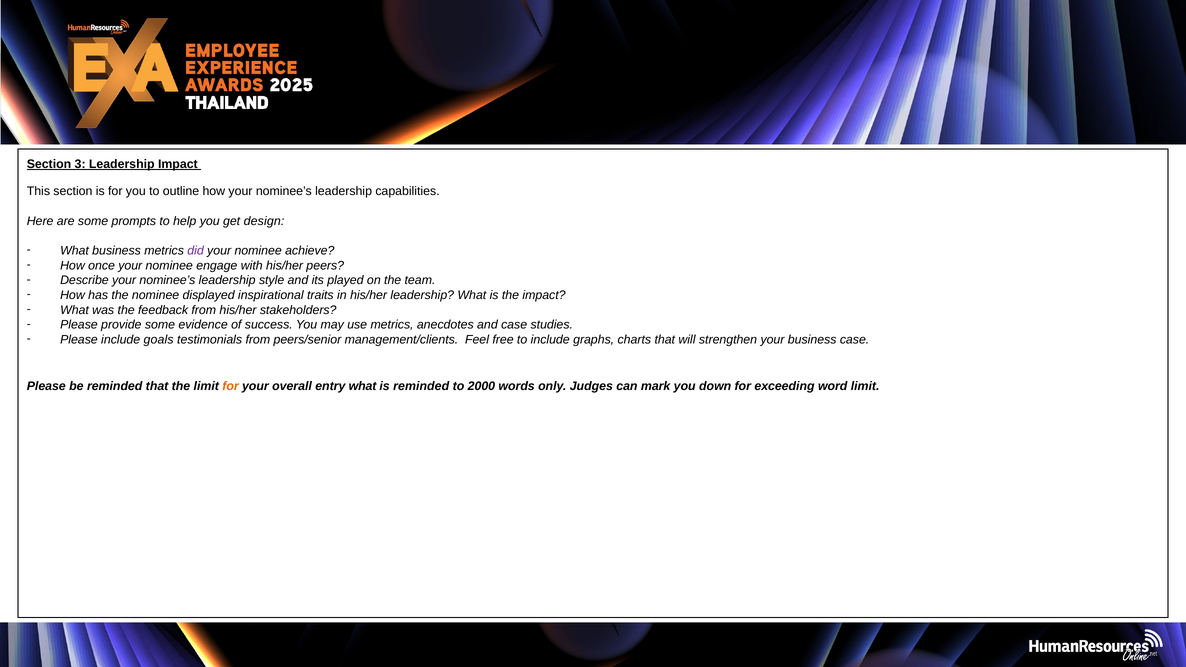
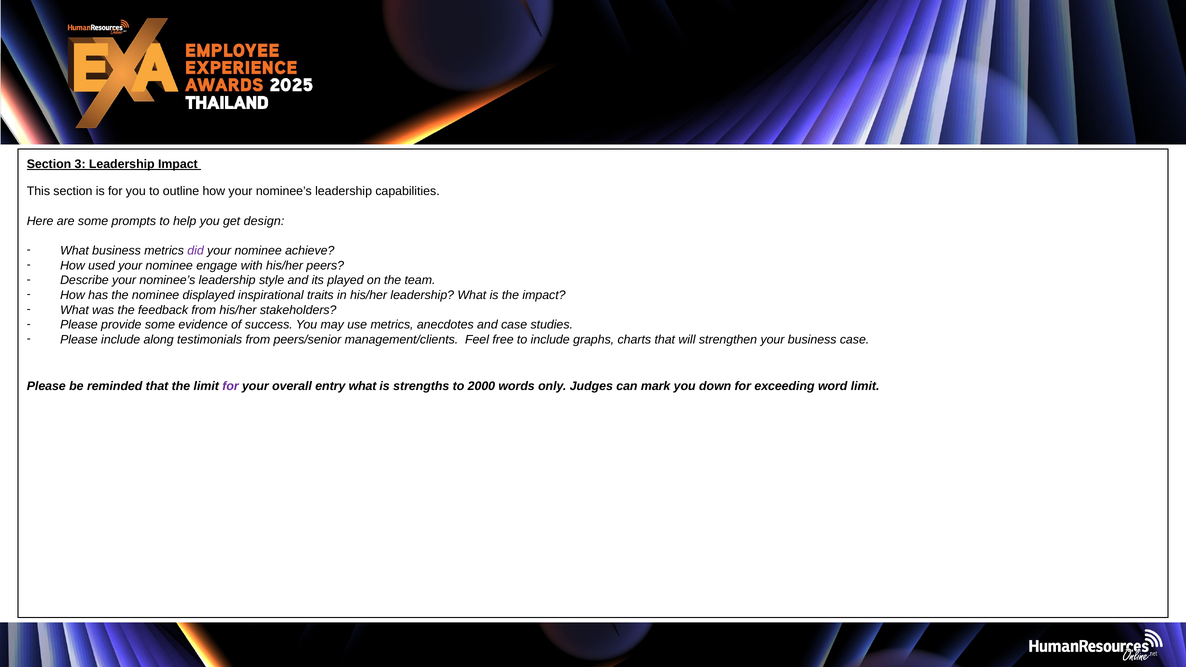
once: once -> used (102, 266)
goals: goals -> along (159, 340)
for colour: orange -> purple (231, 386)
is reminded: reminded -> strengths (421, 386)
